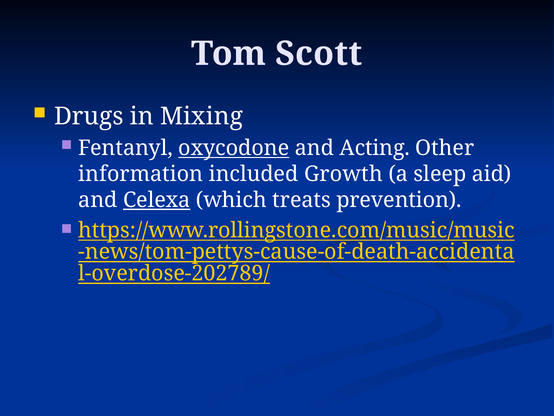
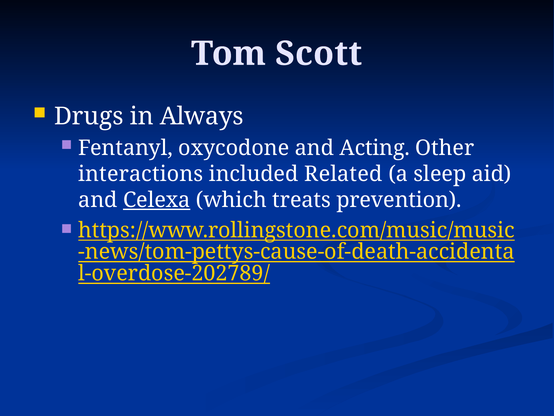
Mixing: Mixing -> Always (202, 116)
oxycodone underline: present -> none (234, 148)
information: information -> interactions (141, 174)
Growth: Growth -> Related (343, 174)
